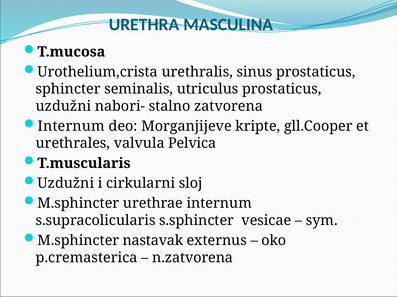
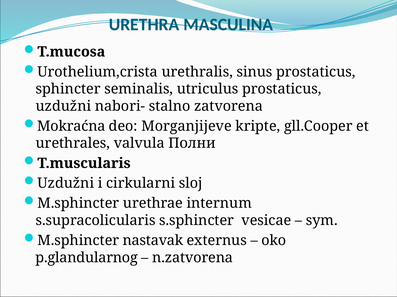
Internum: Internum -> Mokraćna (71, 126)
Pelvica: Pelvica -> Полни (192, 144)
p.cremasterica: p.cremasterica -> p.glandularnog (87, 258)
